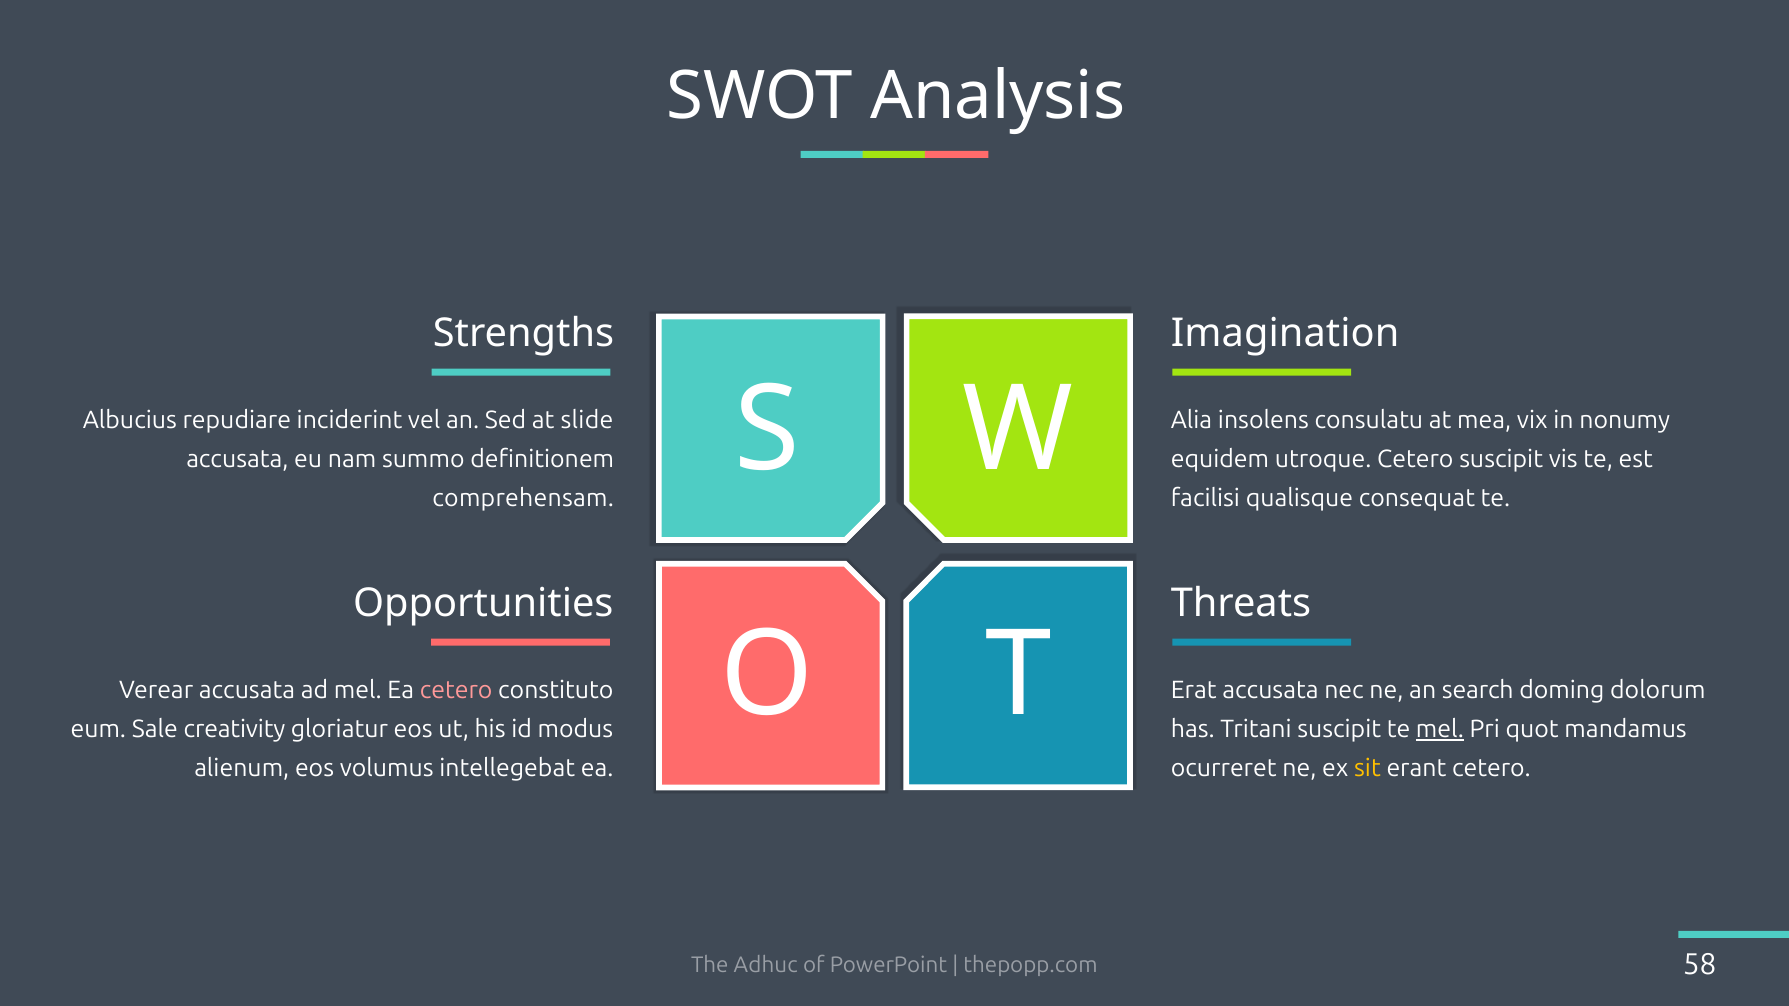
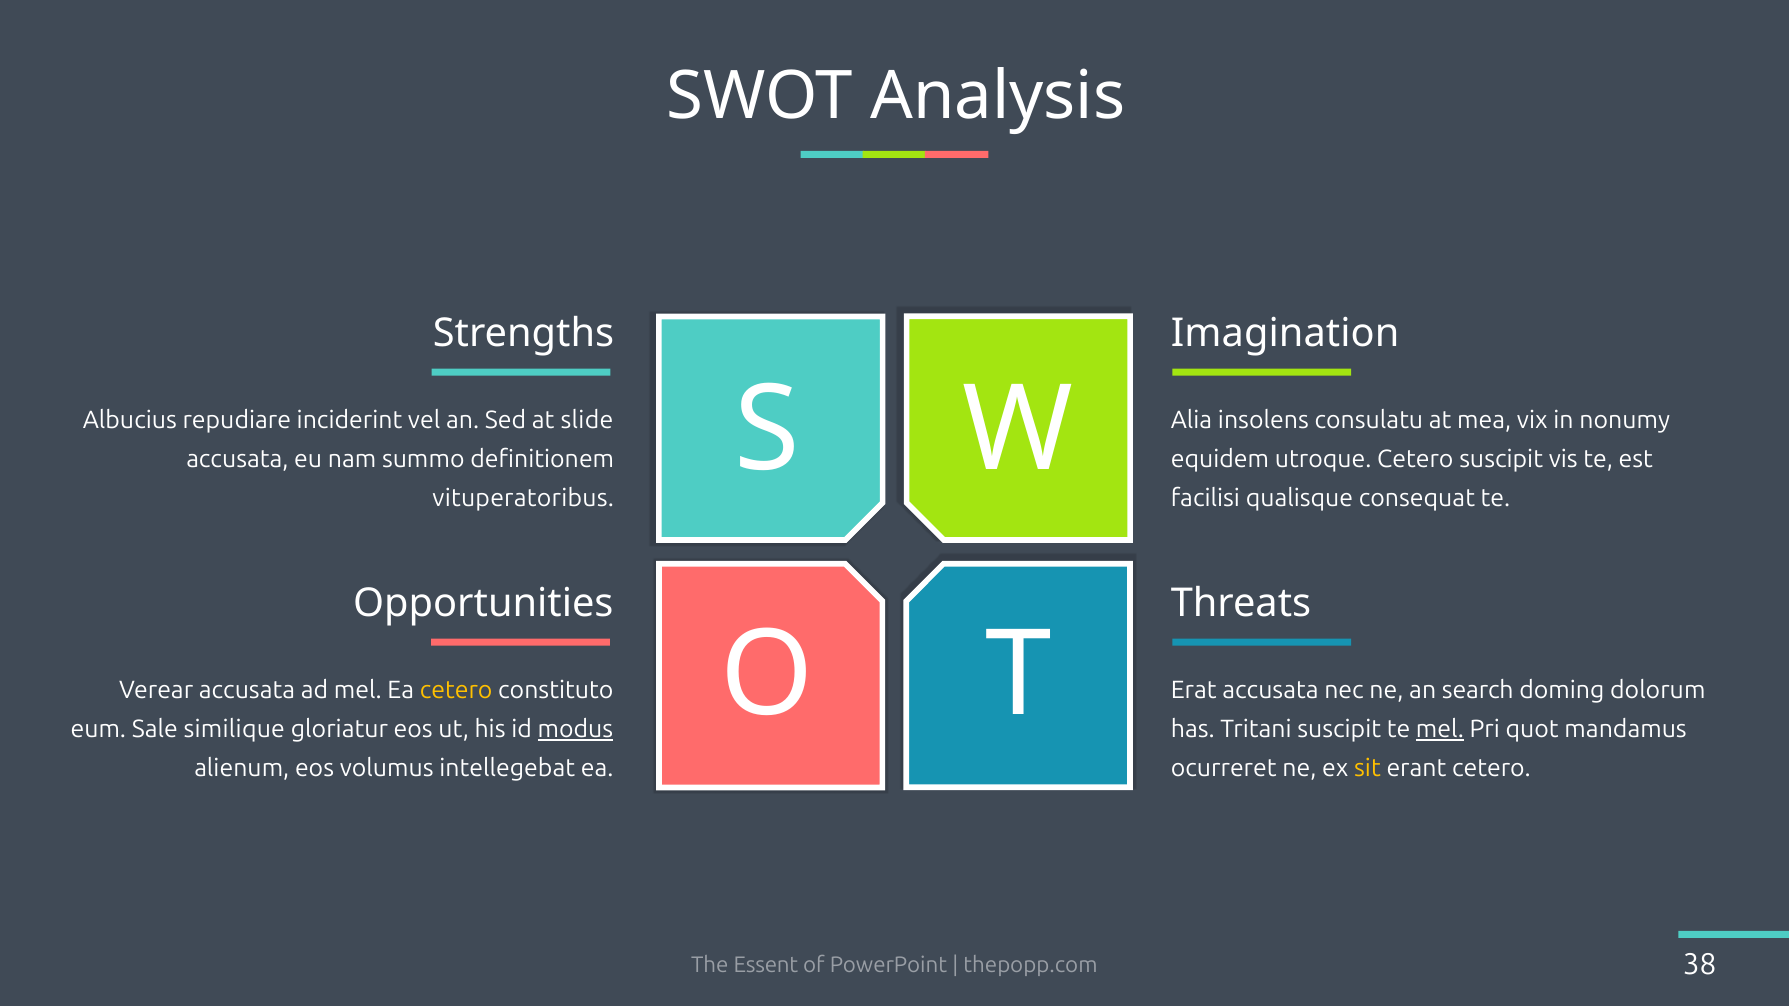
comprehensam: comprehensam -> vituperatoribus (523, 498)
cetero colour: pink -> yellow (456, 691)
creativity: creativity -> similique (234, 730)
modus underline: none -> present (575, 730)
Adhuc: Adhuc -> Essent (766, 966)
58: 58 -> 38 (1700, 965)
